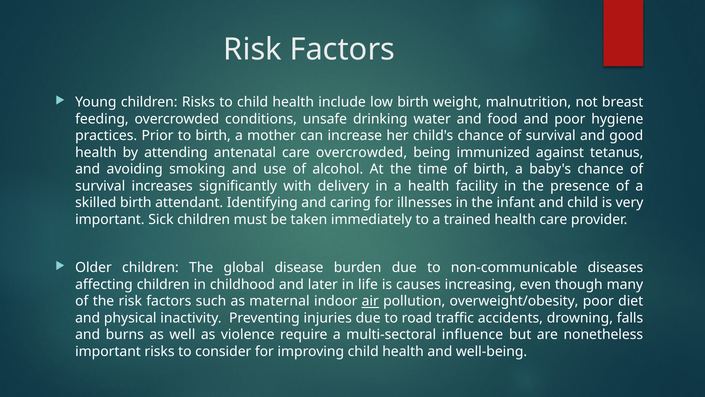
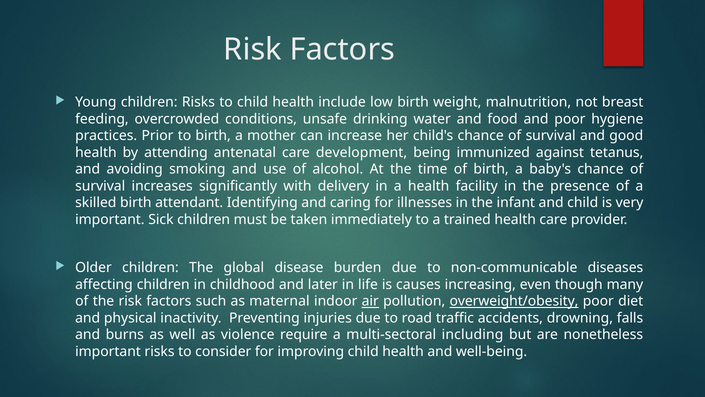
care overcrowded: overcrowded -> development (362, 152)
overweight/obesity underline: none -> present (514, 301)
influence: influence -> including (473, 335)
